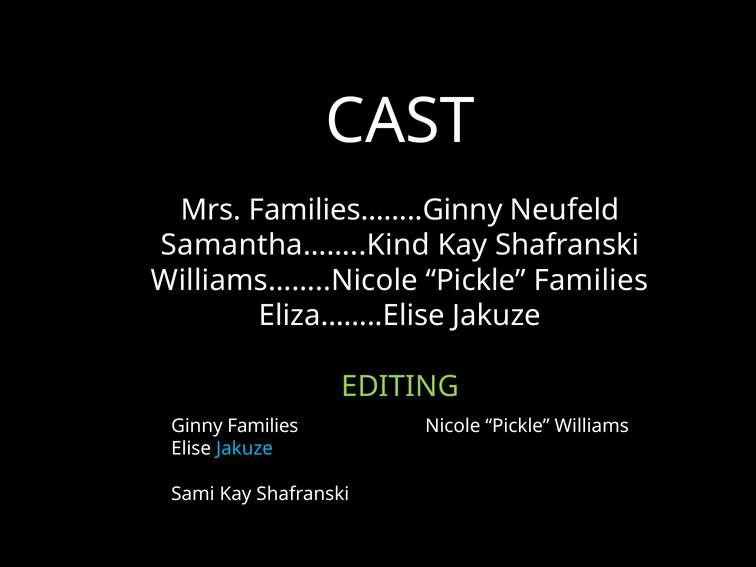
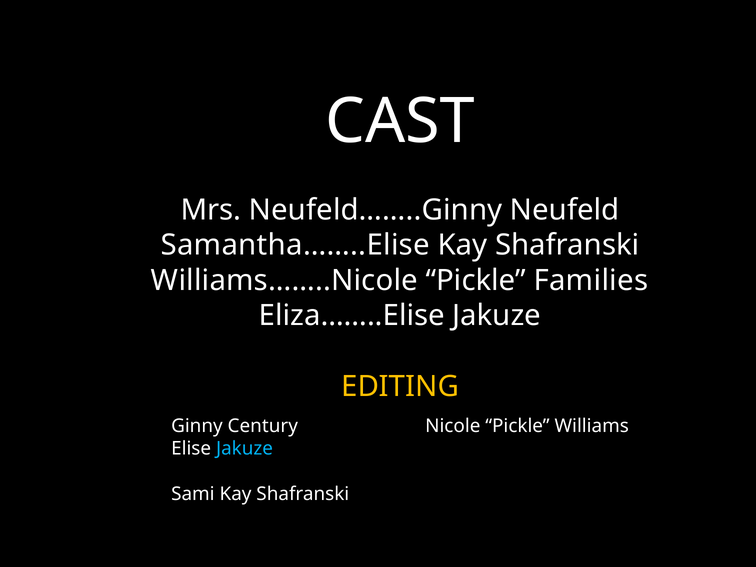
Families……..Ginny: Families……..Ginny -> Neufeld……..Ginny (376, 210)
Samantha……..Kind: Samantha……..Kind -> Samantha……..Elise (295, 245)
EDITING colour: light green -> yellow (400, 386)
Ginny Families: Families -> Century (263, 426)
